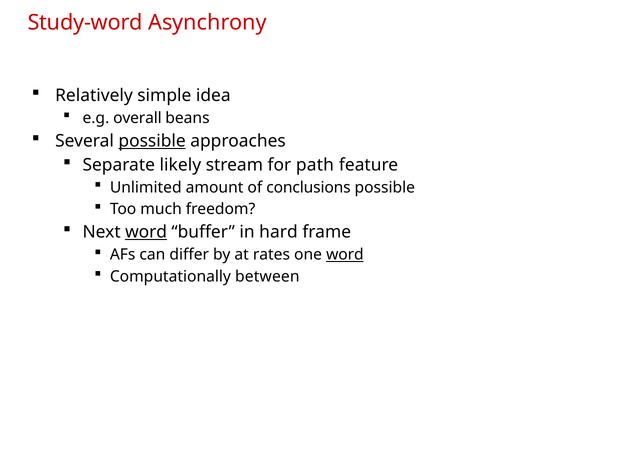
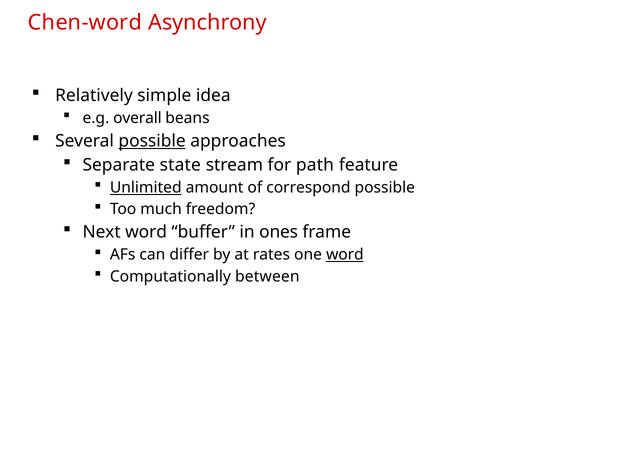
Study-word: Study-word -> Chen-word (85, 23)
likely: likely -> state (180, 165)
Unlimited underline: none -> present (146, 188)
conclusions: conclusions -> correspond (308, 188)
word underline: present -> none (146, 232)
hard: hard -> ones (279, 232)
